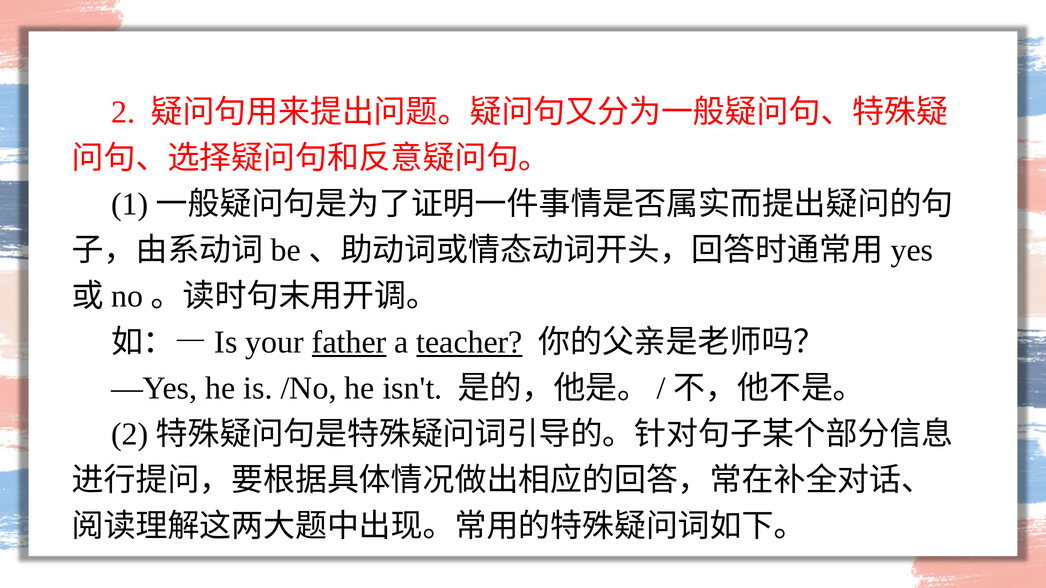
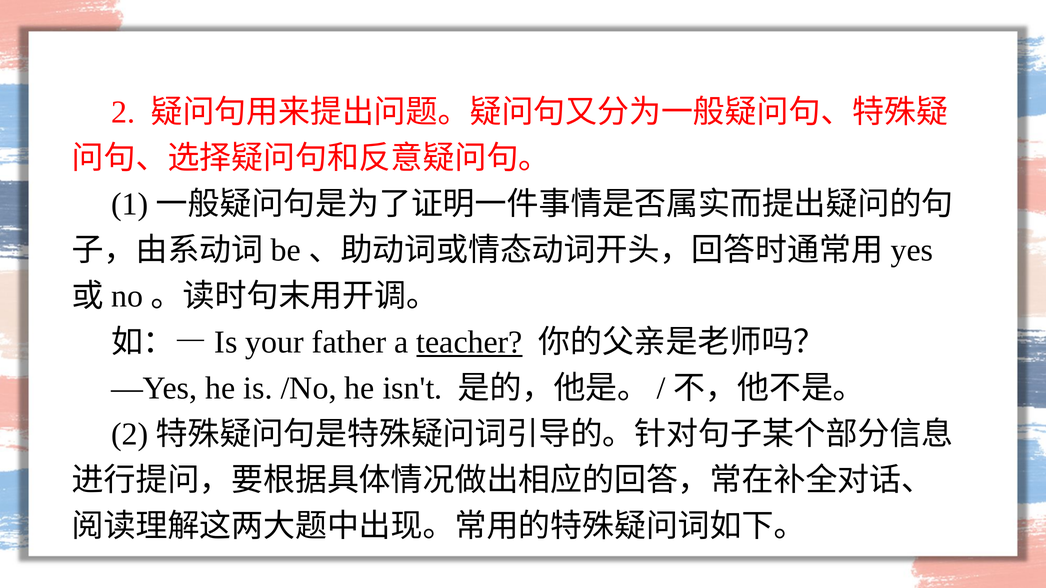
father underline: present -> none (349, 343)
